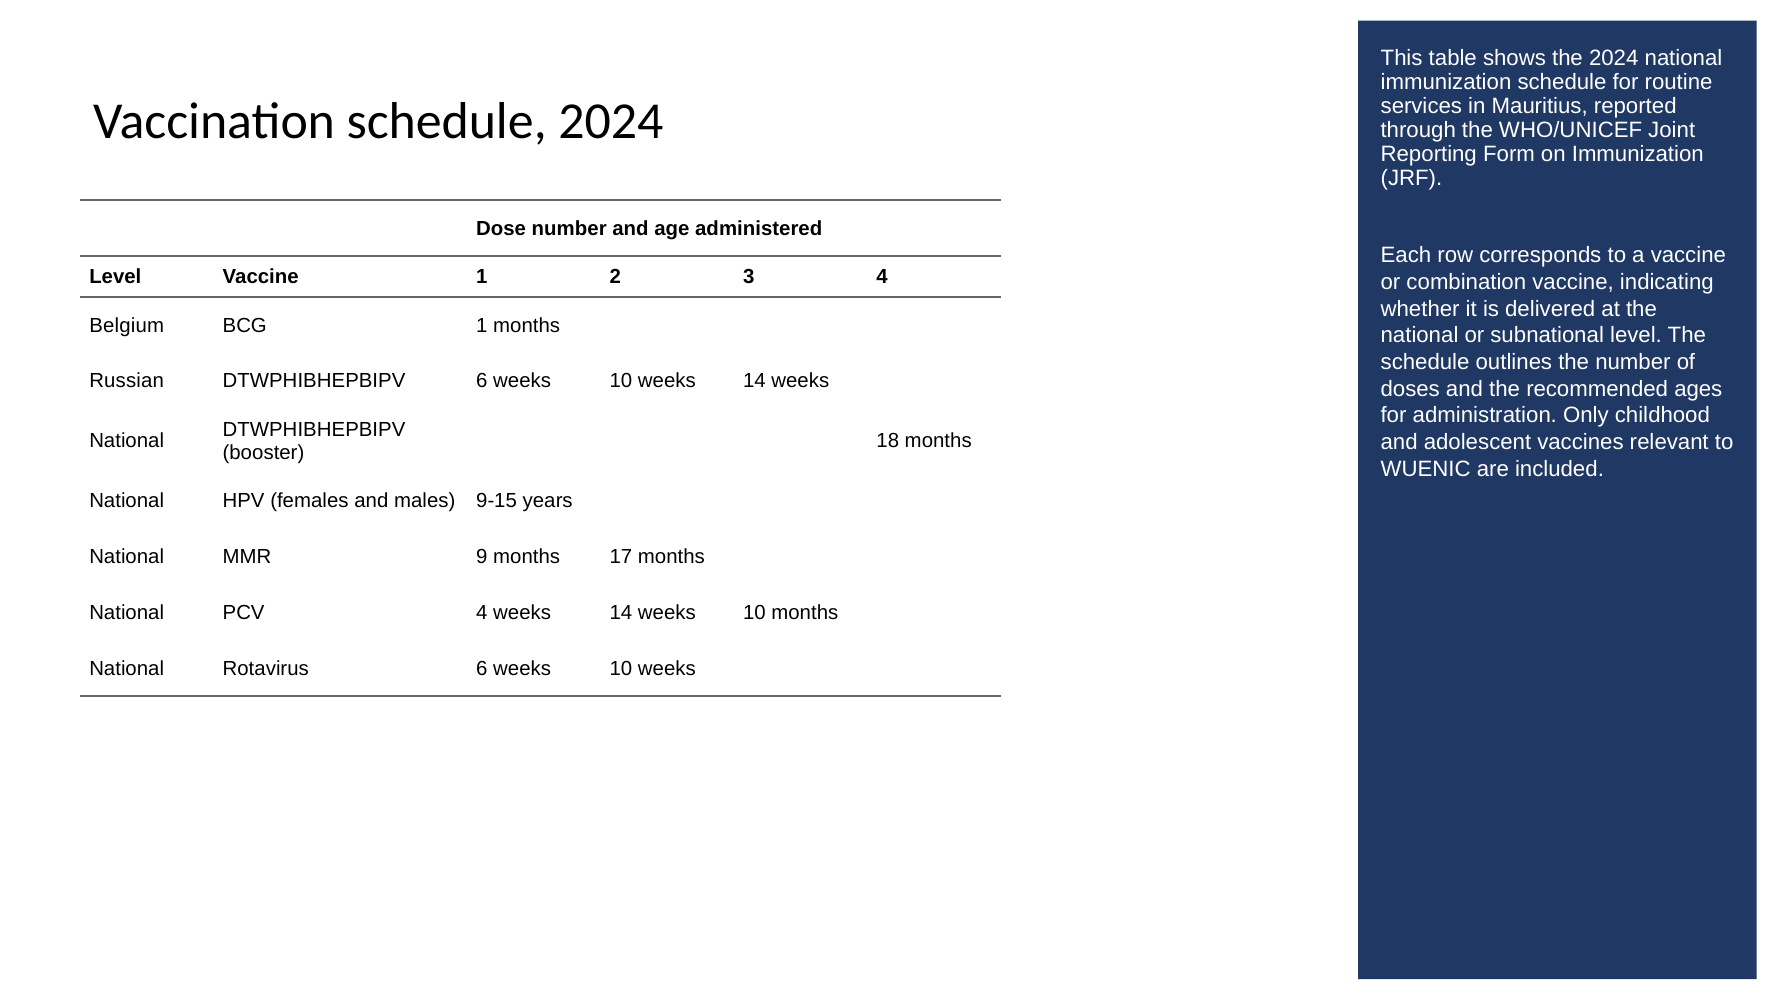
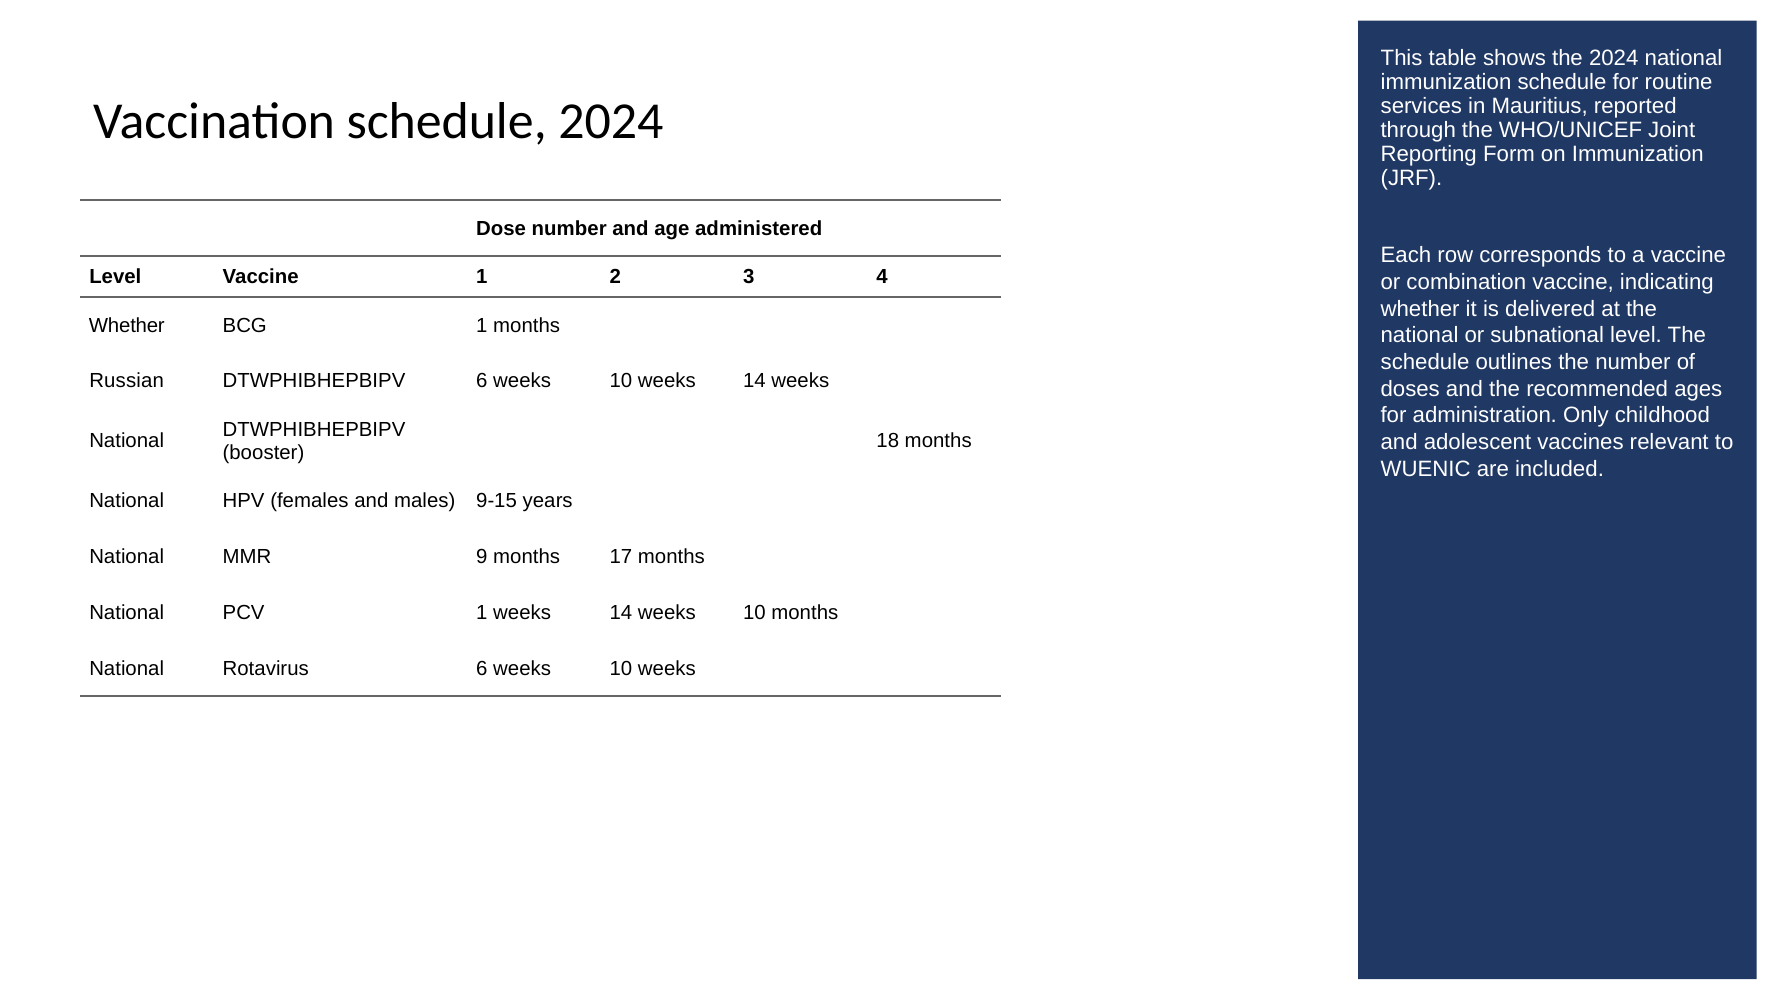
Belgium: Belgium -> Whether (127, 326)
PCV 4: 4 -> 1 (482, 613)
